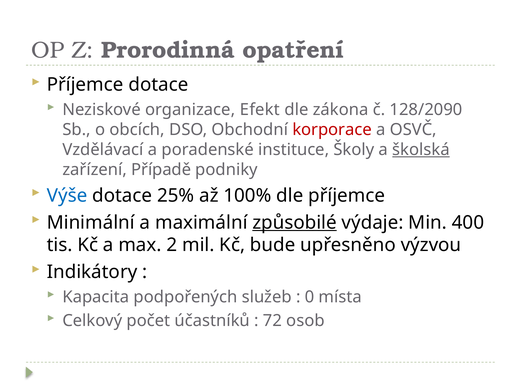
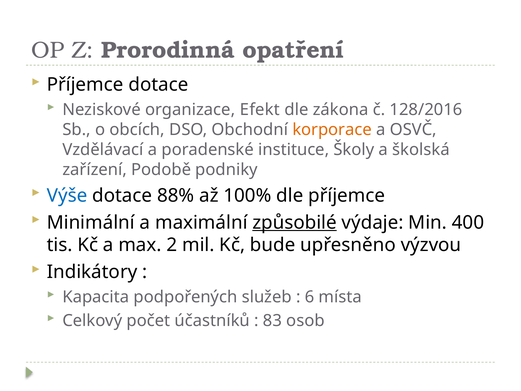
128/2090: 128/2090 -> 128/2016 (426, 109)
korporace colour: red -> orange (332, 129)
školská underline: present -> none (421, 149)
Případě: Případě -> Podobě (161, 170)
25%: 25% -> 88% (176, 195)
0: 0 -> 6 (310, 297)
72: 72 -> 83 (272, 320)
